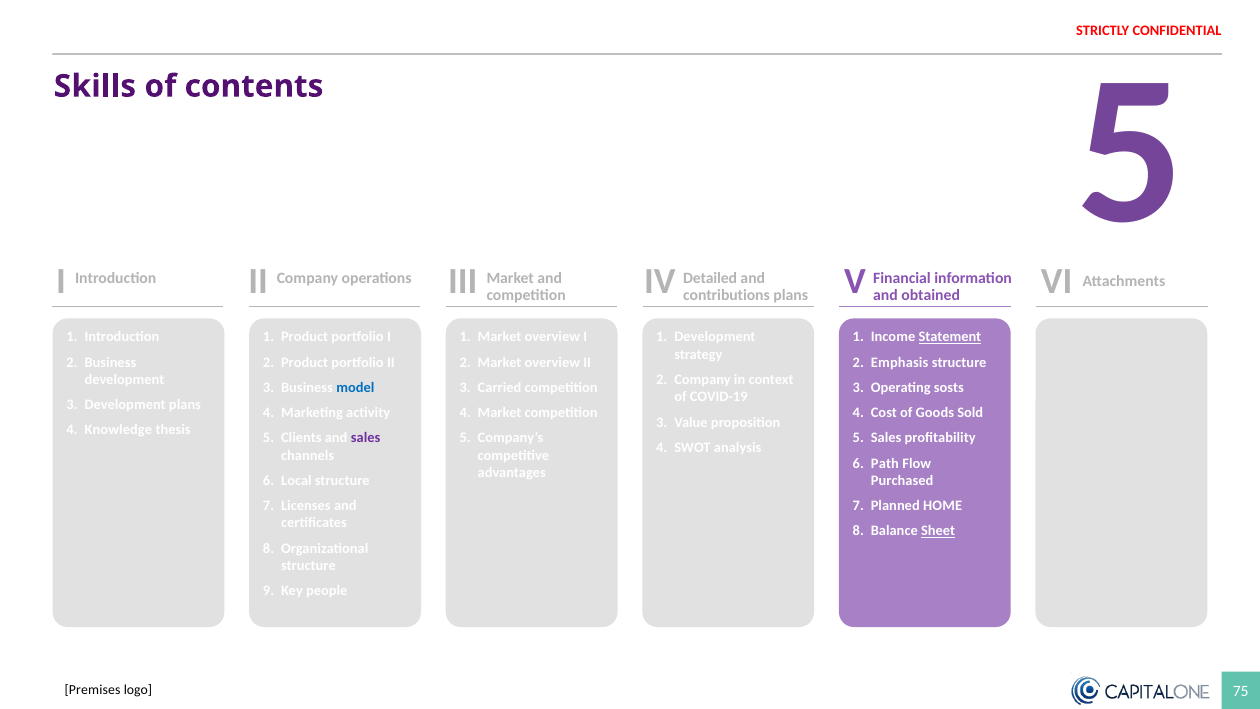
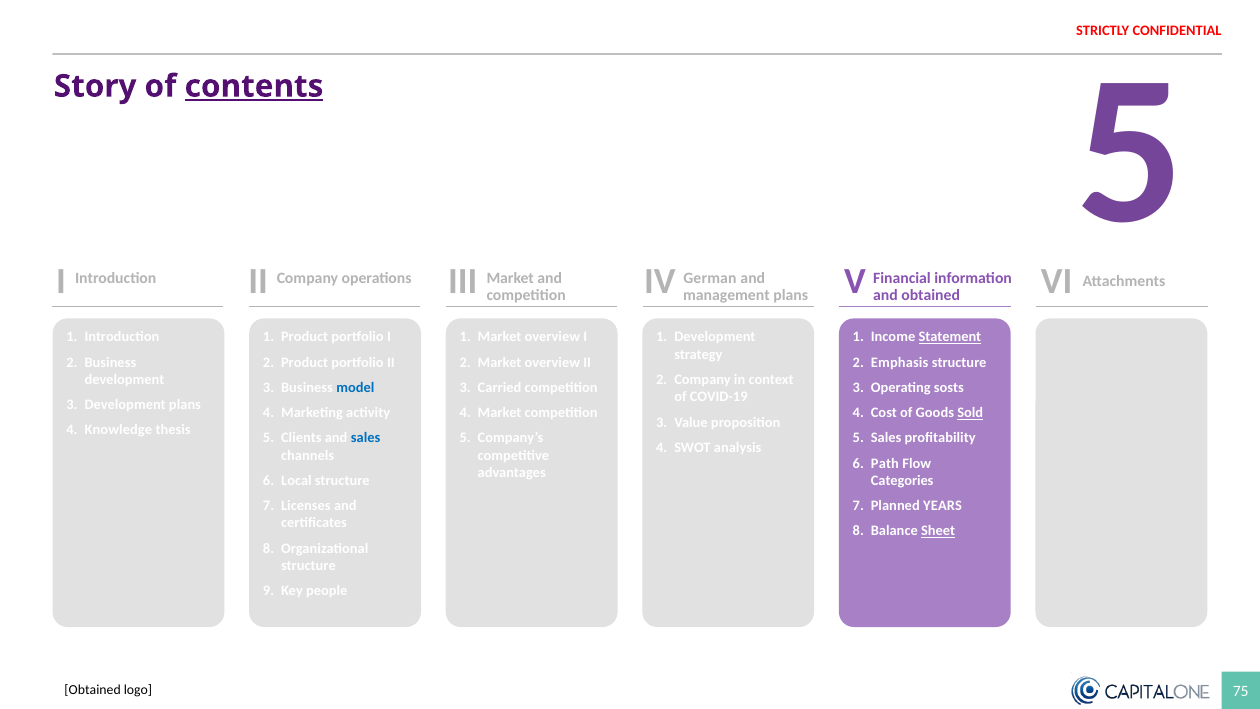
Skills: Skills -> Story (95, 86)
contents underline: none -> present (254, 86)
Detailed: Detailed -> German (710, 278)
contributions: contributions -> management (726, 295)
Sold underline: none -> present (970, 413)
sales colour: purple -> blue (366, 438)
Purchased: Purchased -> Categories (902, 480)
HOME: HOME -> YEARS (943, 506)
Premises: Premises -> Obtained (93, 689)
